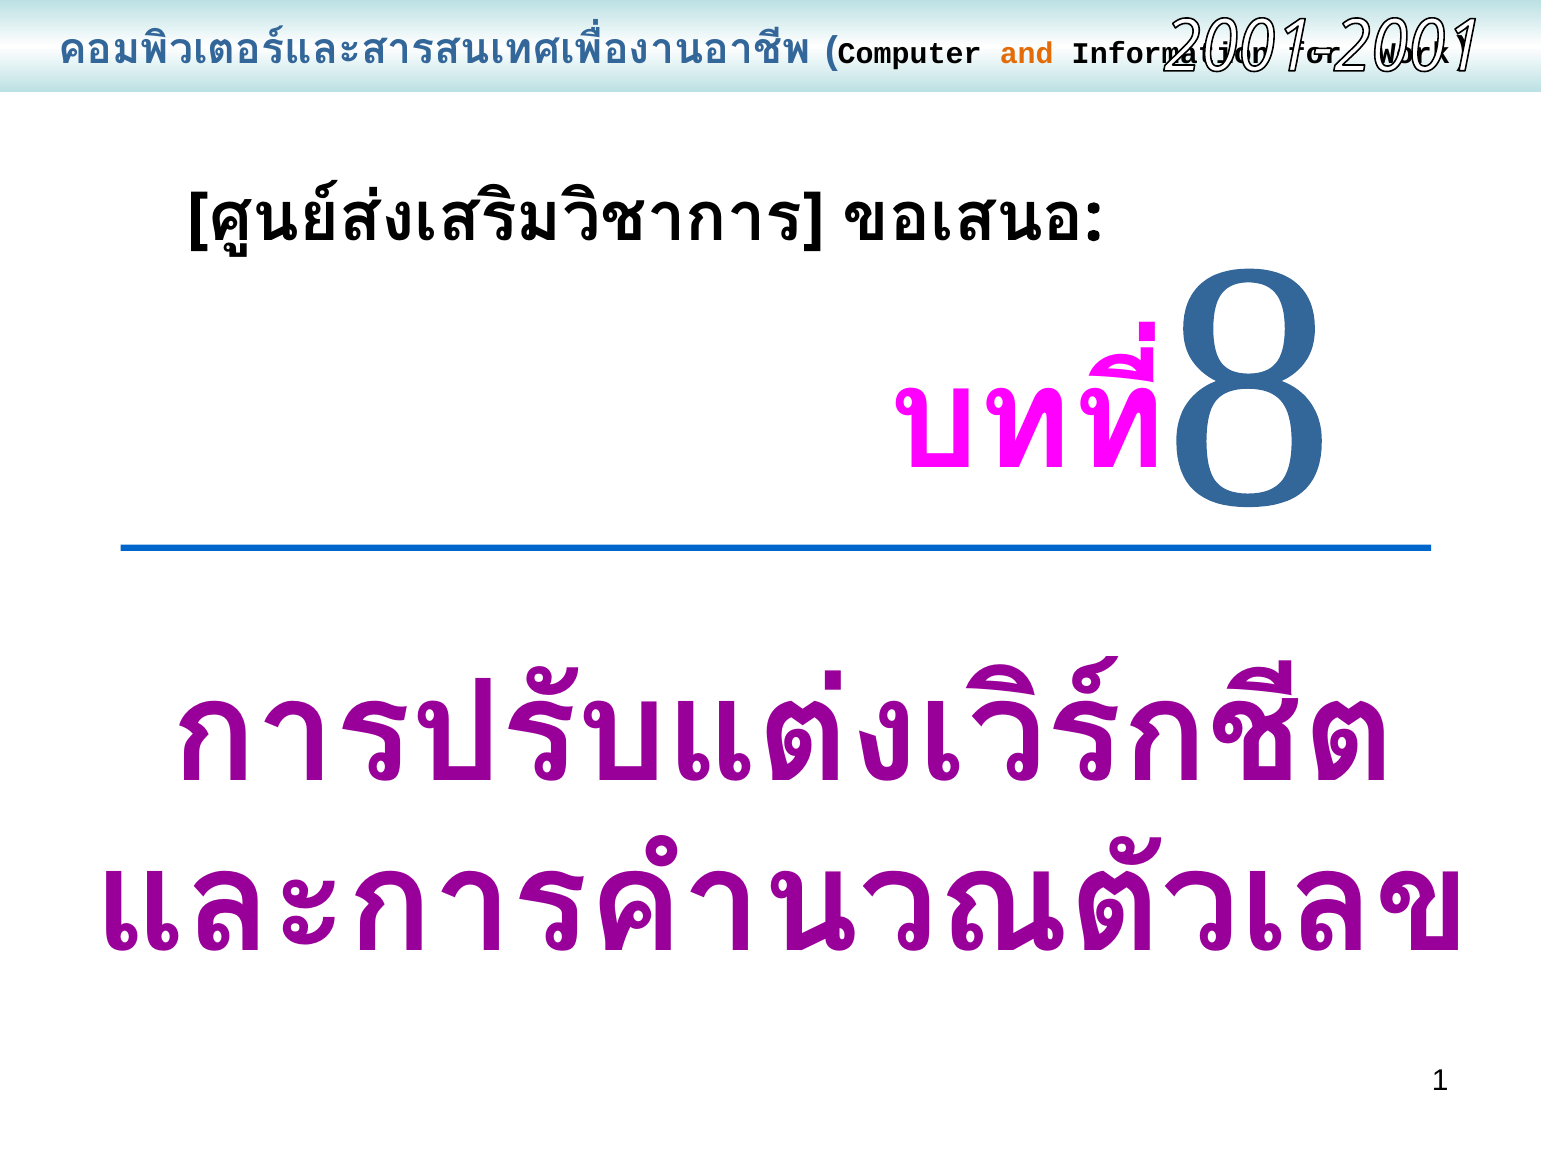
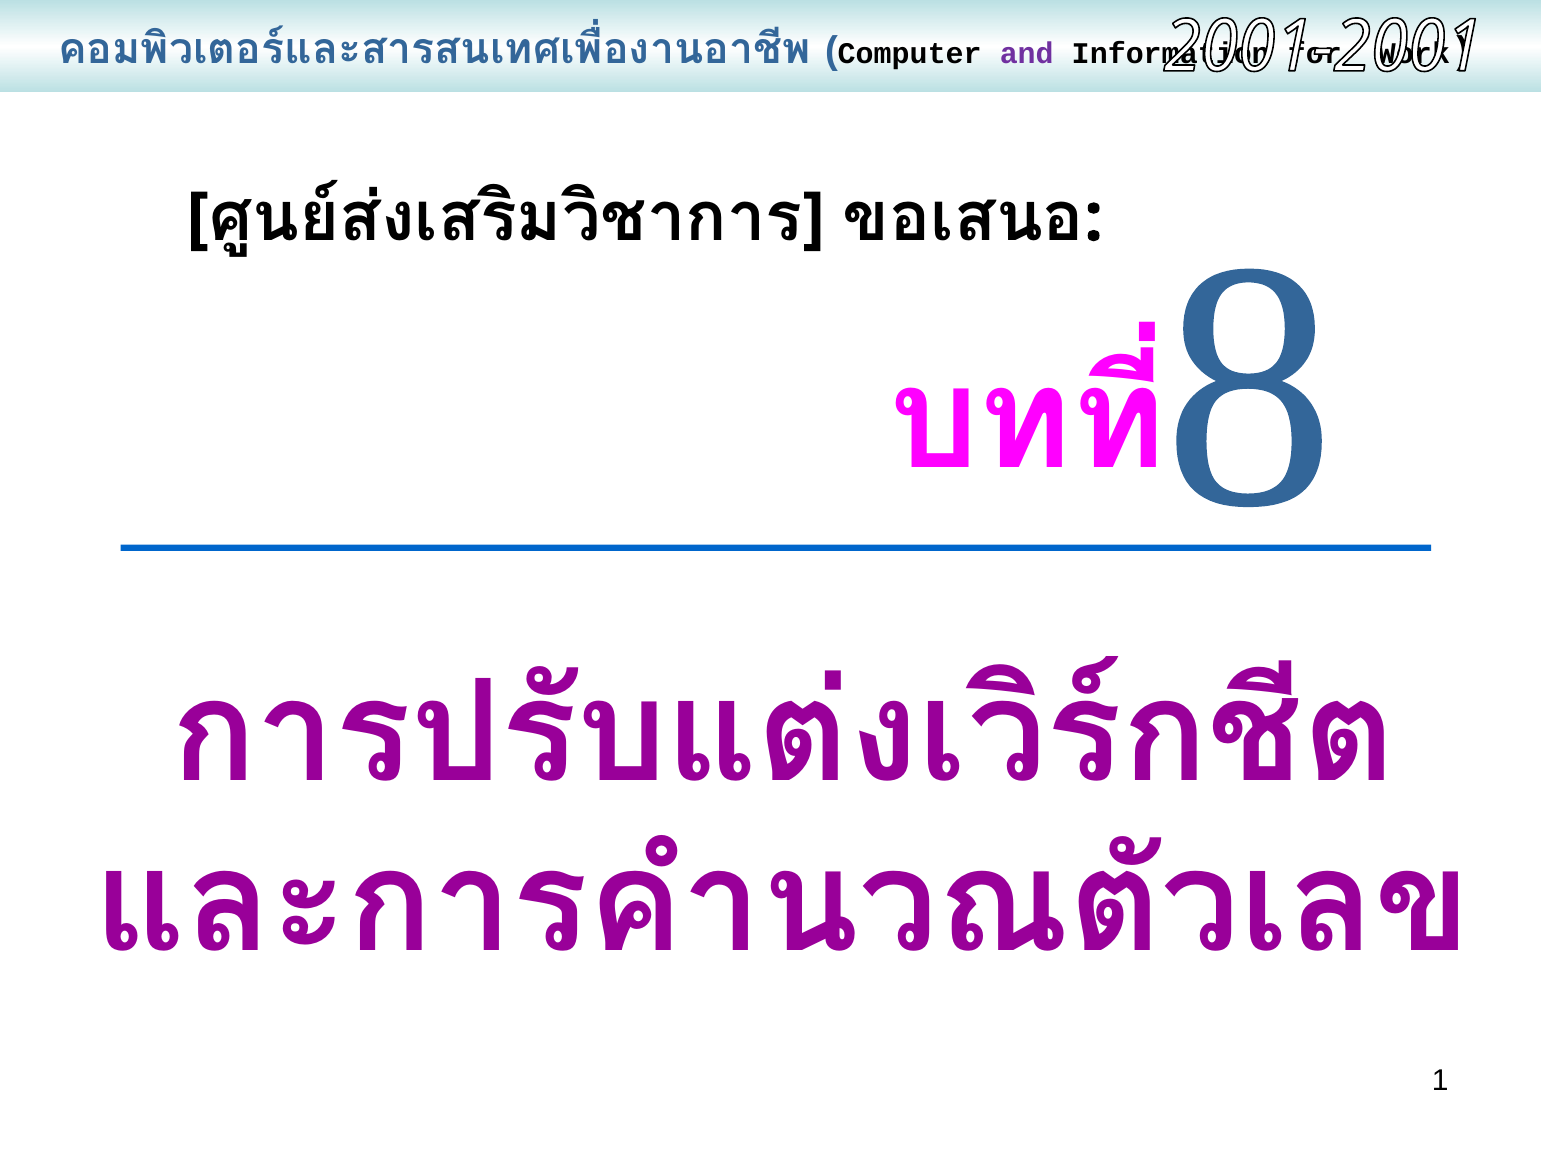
and colour: orange -> purple (1027, 53)
